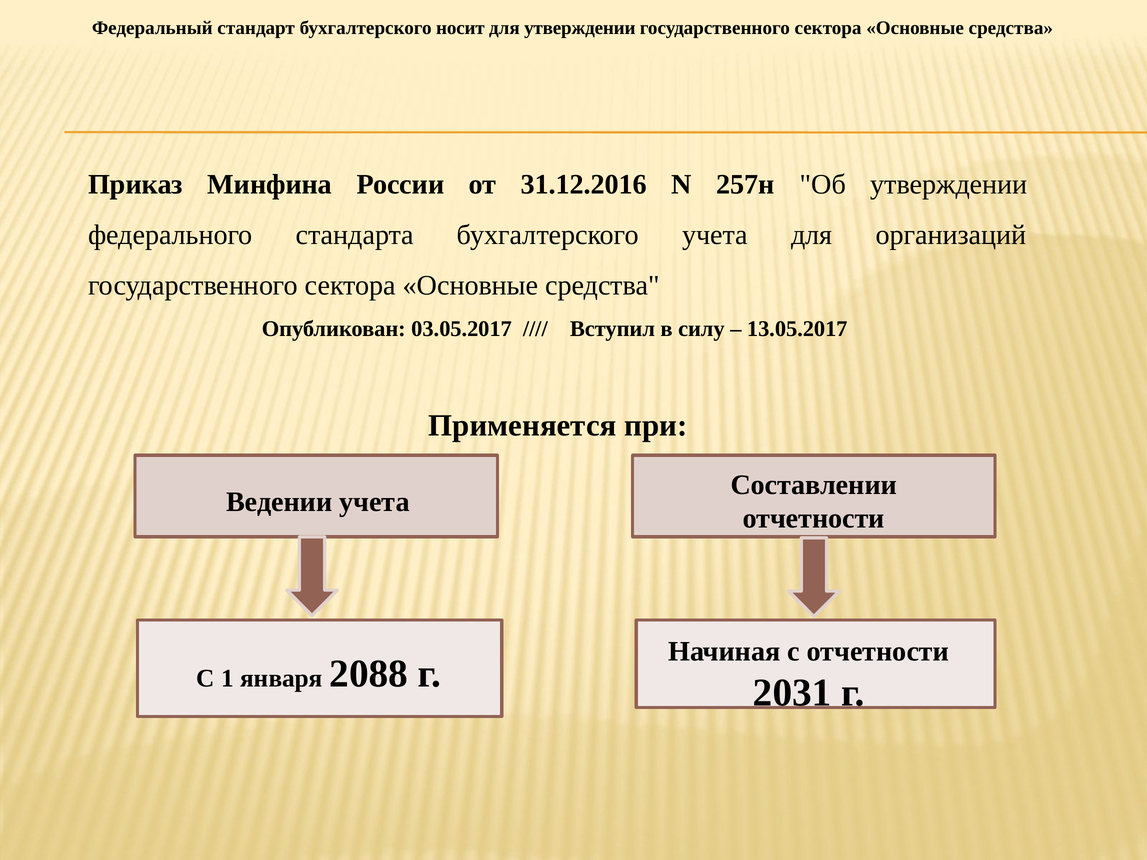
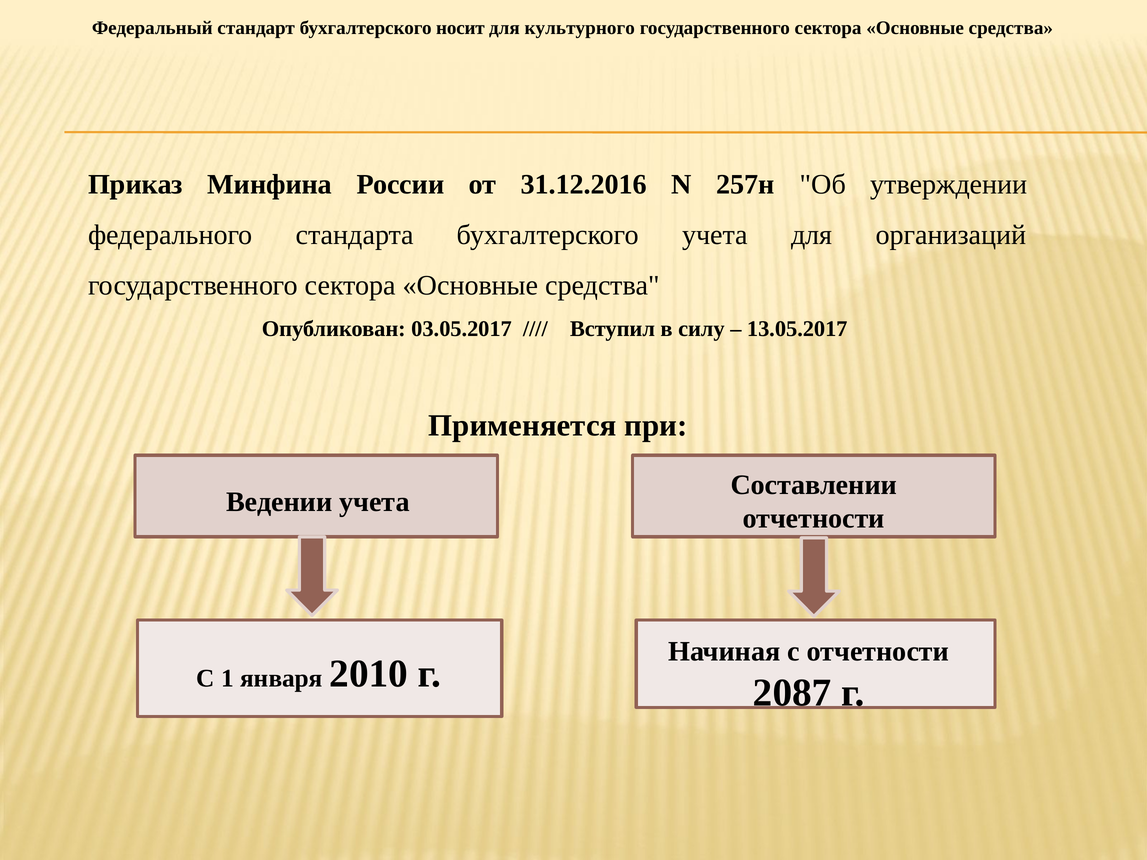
для утверждении: утверждении -> культурного (580, 28)
2088: 2088 -> 2010 (369, 674)
2031: 2031 -> 2087 (792, 693)
